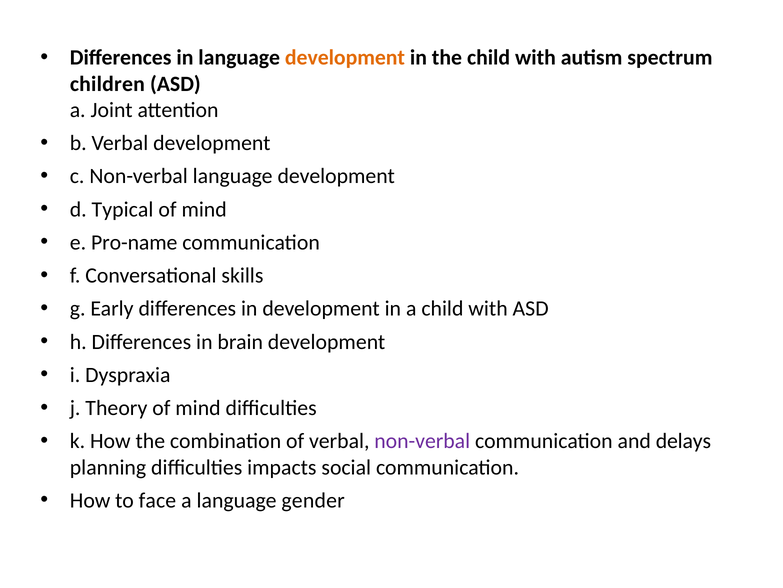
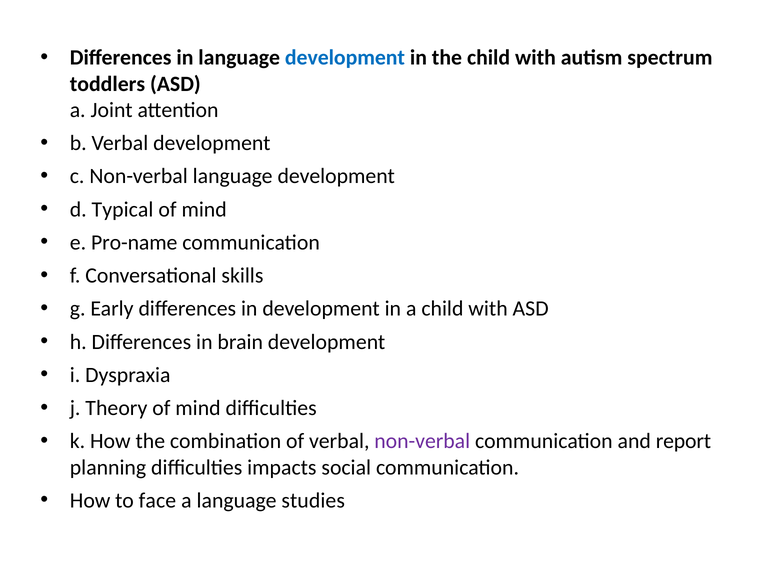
development colour: orange -> blue (345, 58)
children: children -> toddlers (107, 84)
delays: delays -> report (683, 441)
gender: gender -> studies (313, 500)
